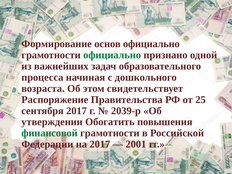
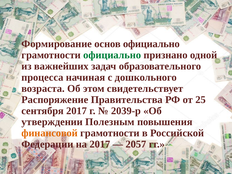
Обогатить: Обогатить -> Полезным (110, 122)
финансовой colour: green -> orange (50, 133)
2001: 2001 -> 2057 (136, 144)
